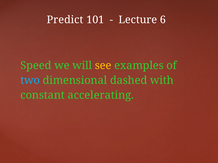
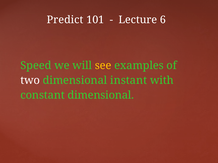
two colour: light blue -> white (30, 81)
dashed: dashed -> instant (129, 81)
constant accelerating: accelerating -> dimensional (101, 95)
